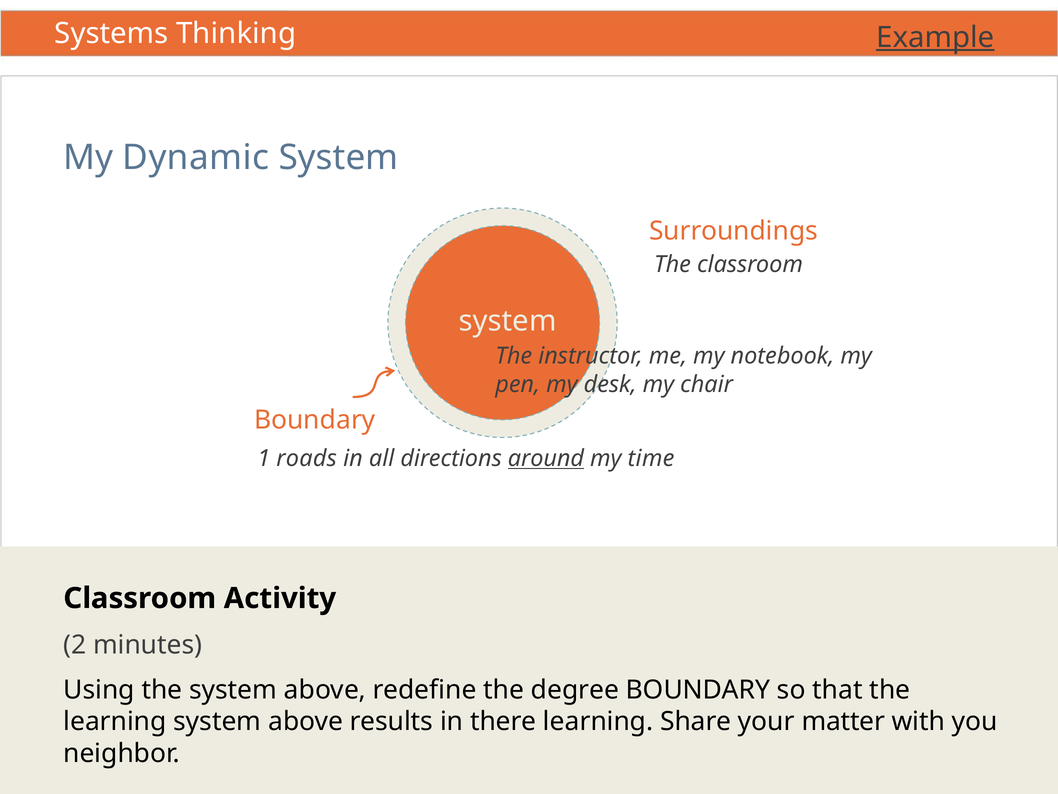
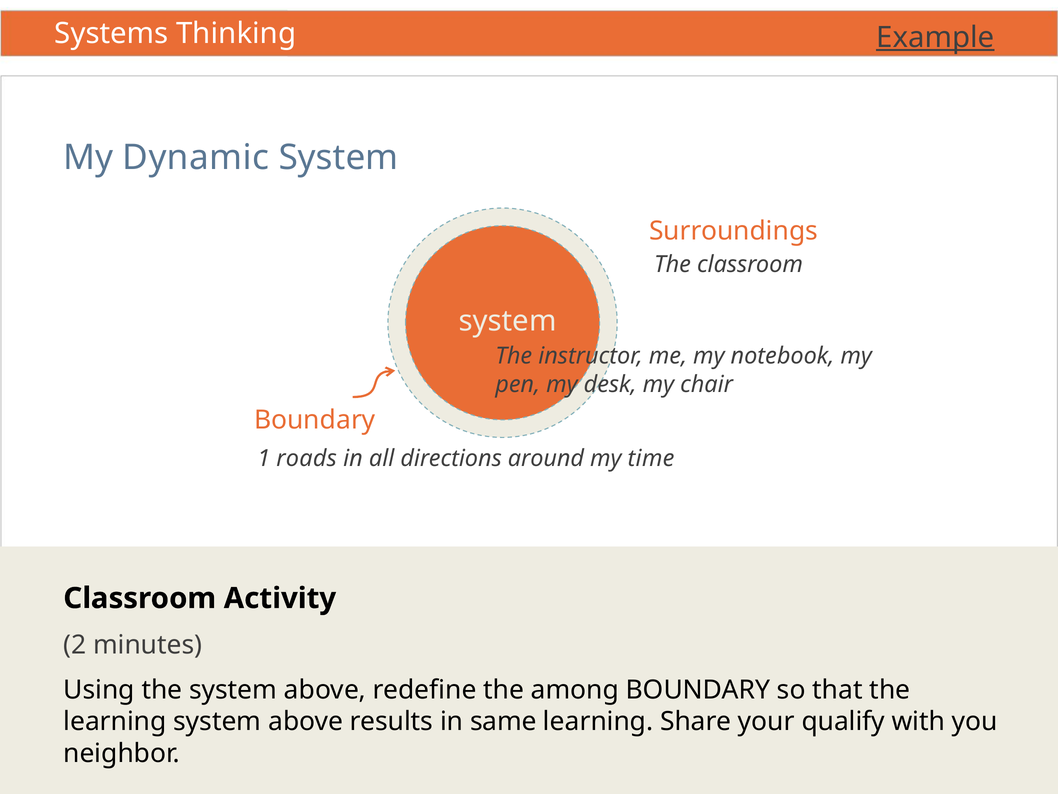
around underline: present -> none (546, 458)
degree: degree -> among (575, 690)
there: there -> same (503, 721)
matter: matter -> qualify (843, 721)
